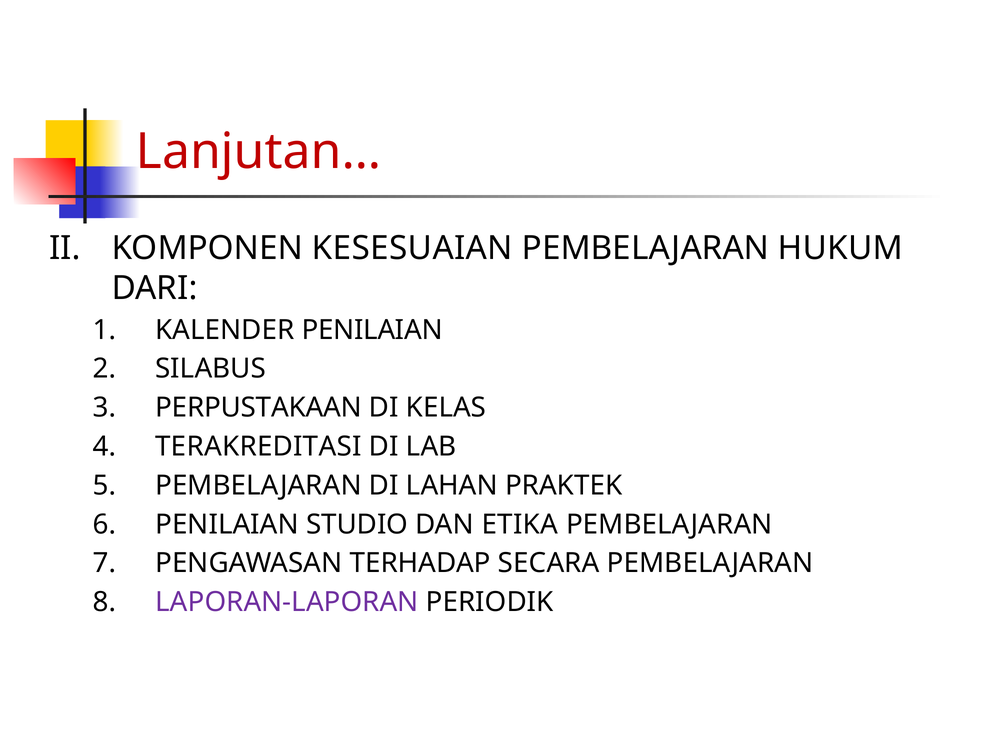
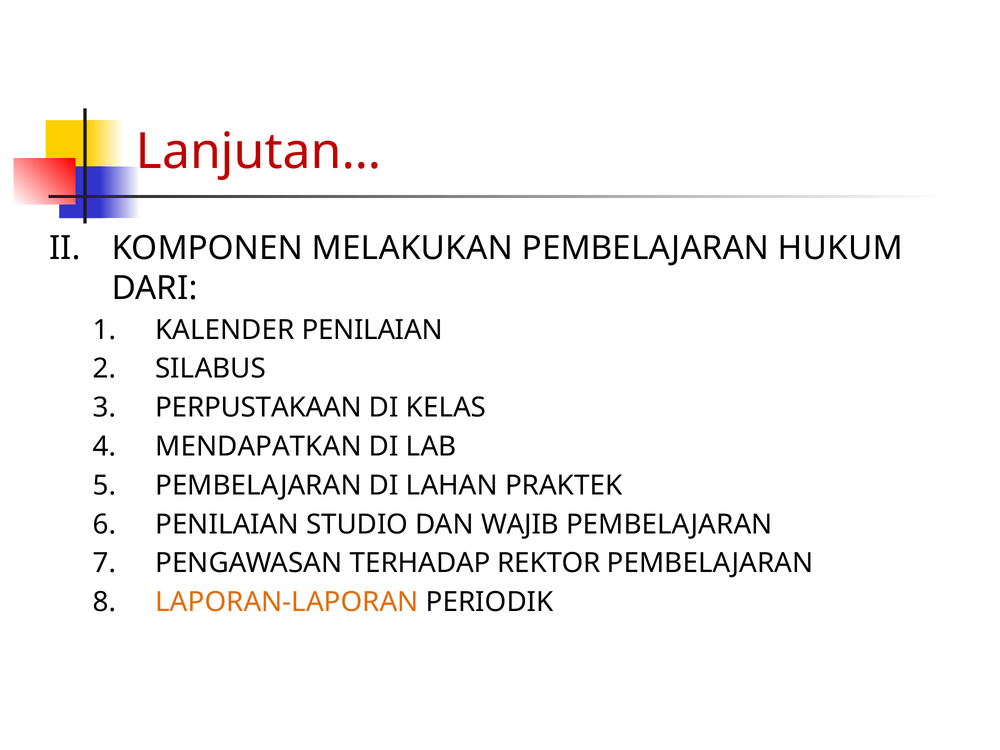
KESESUAIAN: KESESUAIAN -> MELAKUKAN (412, 248)
TERAKREDITASI: TERAKREDITASI -> MENDAPATKAN (258, 447)
ETIKA: ETIKA -> WAJIB (520, 524)
SECARA: SECARA -> REKTOR (549, 563)
LAPORAN-LAPORAN colour: purple -> orange (287, 602)
